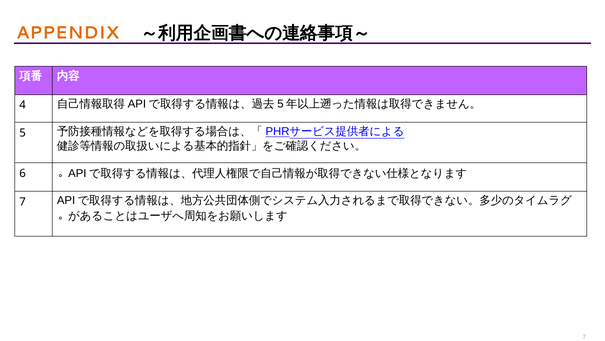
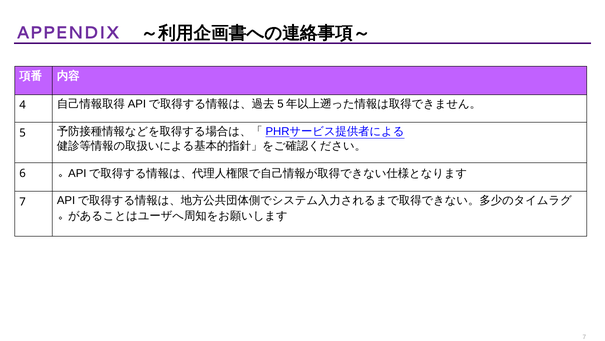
APPENDIX colour: orange -> purple (67, 33)
